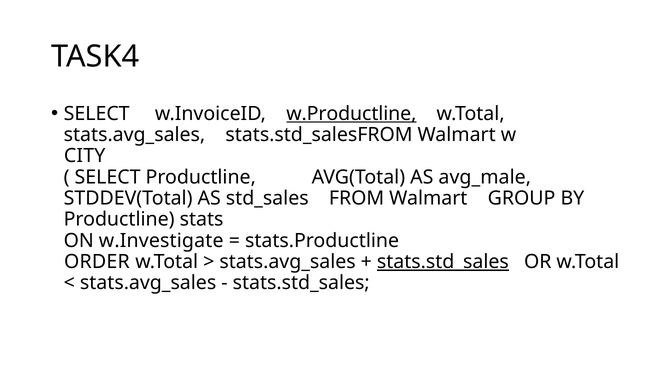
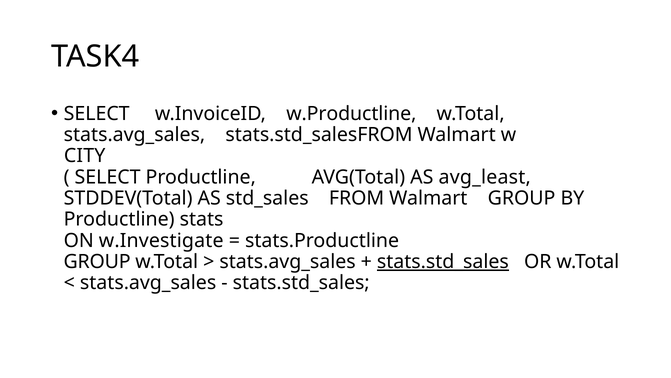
w.Productline underline: present -> none (351, 113)
avg_male: avg_male -> avg_least (485, 177)
ORDER: ORDER -> GROUP (97, 261)
